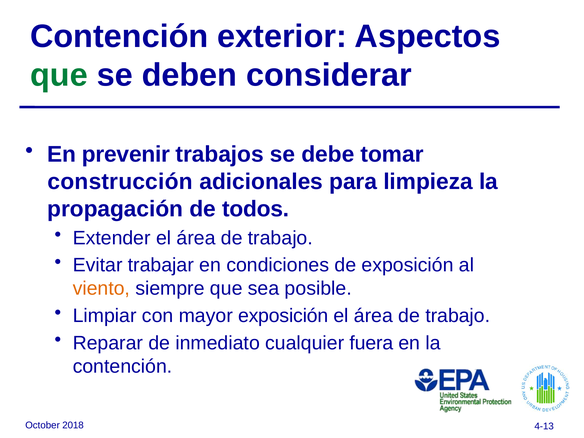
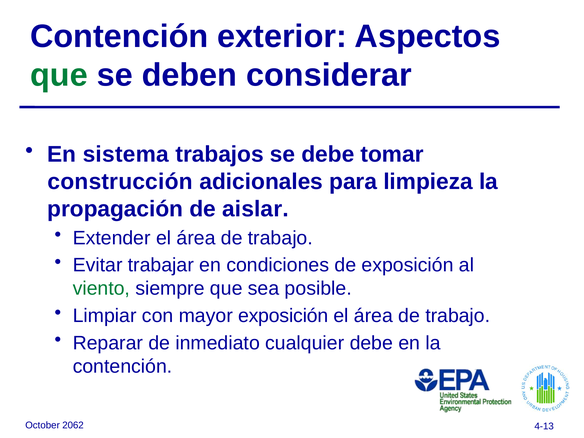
prevenir: prevenir -> sistema (126, 154)
todos: todos -> aislar (255, 209)
viento colour: orange -> green (101, 289)
cualquier fuera: fuera -> debe (371, 343)
2018: 2018 -> 2062 (73, 425)
